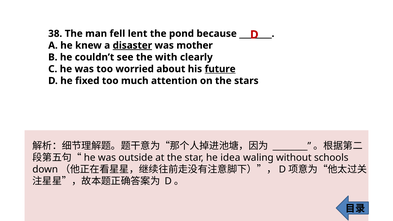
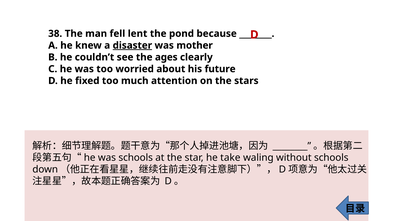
with: with -> ages (166, 57)
future underline: present -> none (220, 69)
was outside: outside -> schools (136, 158)
idea: idea -> take (230, 158)
